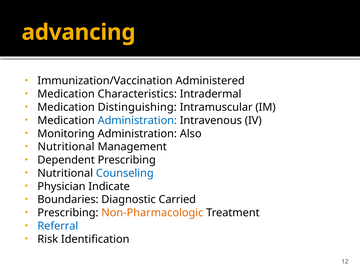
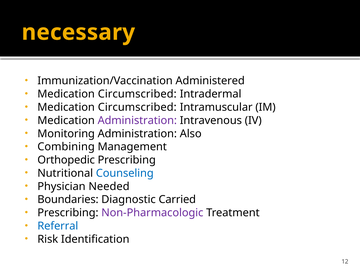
advancing: advancing -> necessary (78, 32)
Characteristics: Characteristics -> Circumscribed (137, 94)
Distinguishing: Distinguishing -> Circumscribed (137, 107)
Administration colour: blue -> purple (137, 120)
Nutritional: Nutritional -> Combining (66, 147)
Dependent: Dependent -> Orthopedic (66, 160)
Indicate: Indicate -> Needed (109, 186)
Non-Pharmacologic colour: orange -> purple (152, 213)
